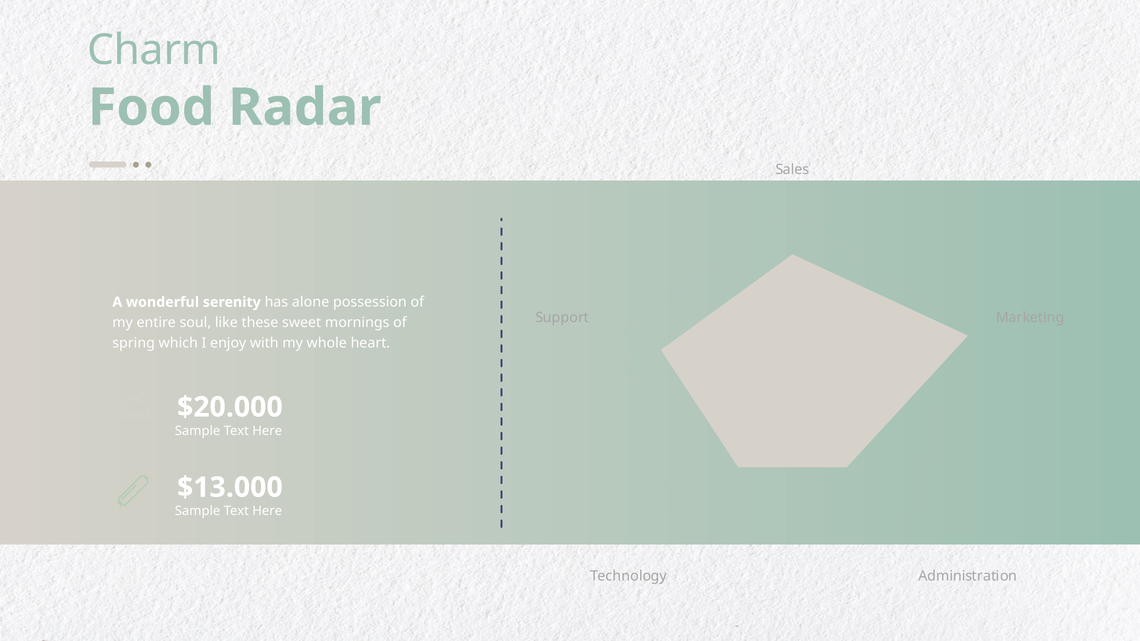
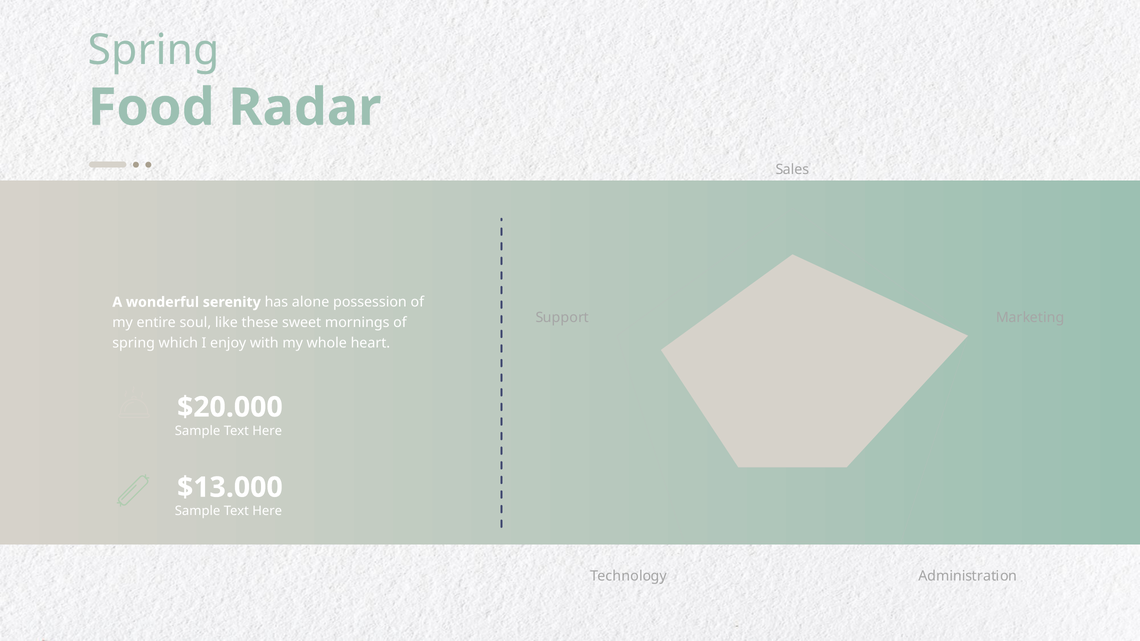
Charm: Charm -> Spring (154, 50)
